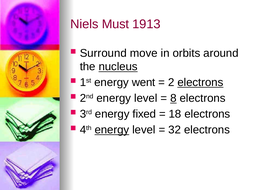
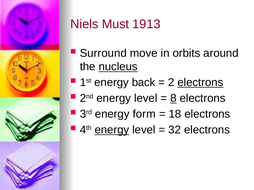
went: went -> back (144, 83)
fixed: fixed -> form (144, 114)
